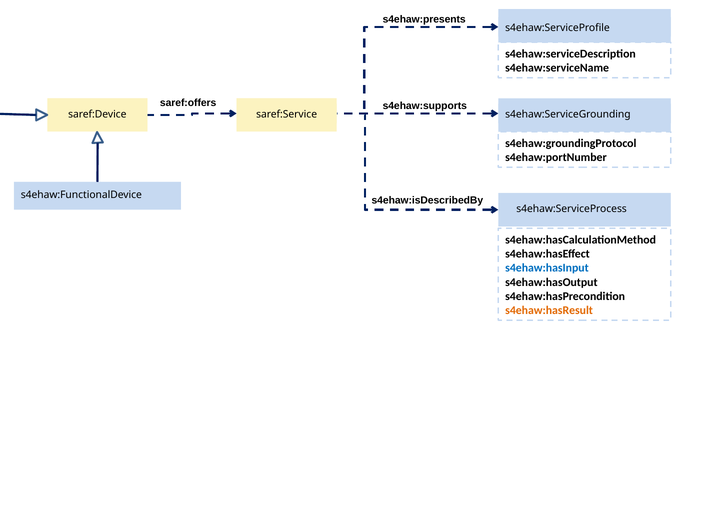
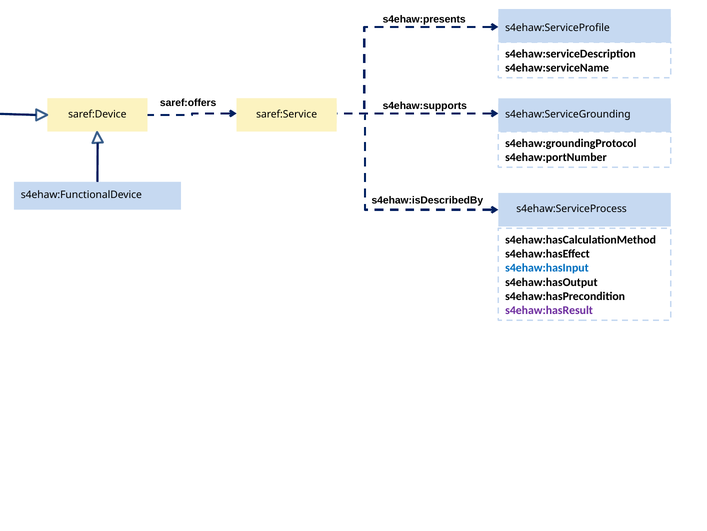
s4ehaw:hasResult colour: orange -> purple (549, 310)
